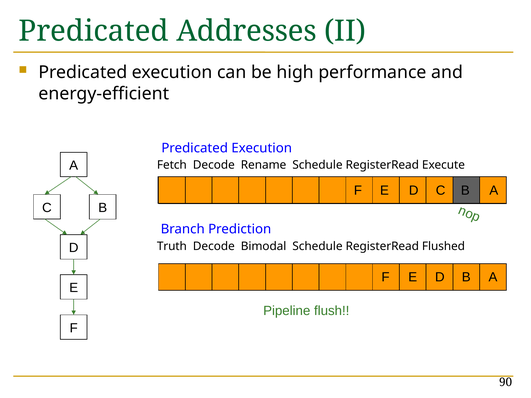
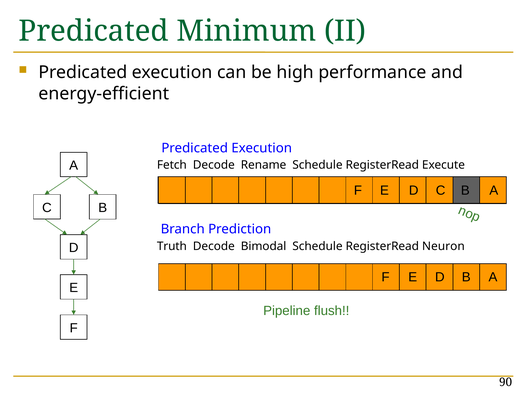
Addresses: Addresses -> Minimum (246, 31)
Flushed: Flushed -> Neuron (443, 247)
